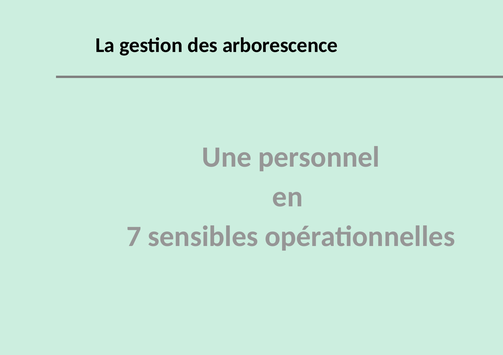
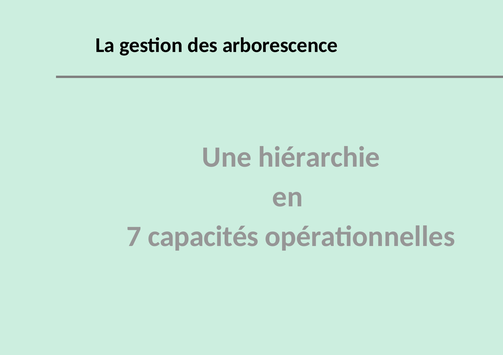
personnel: personnel -> hiérarchie (319, 157)
sensibles: sensibles -> capacités (203, 236)
